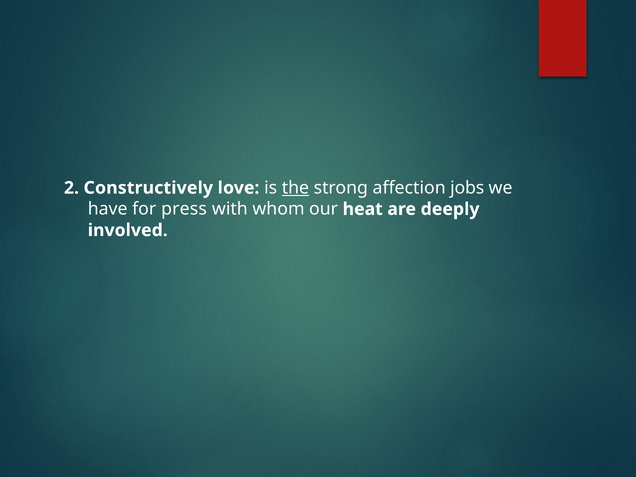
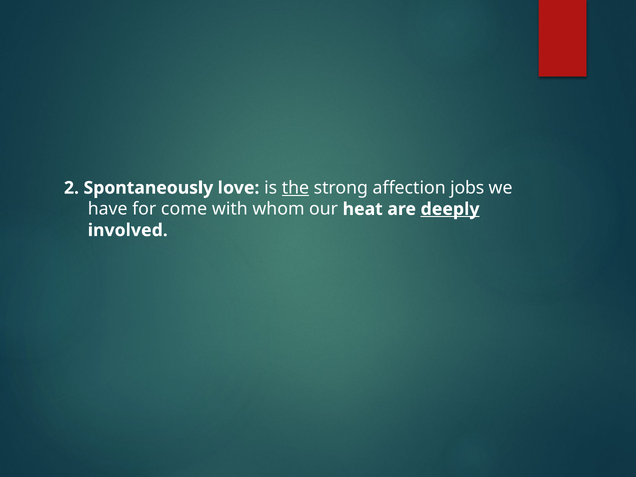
Constructively: Constructively -> Spontaneously (148, 188)
press: press -> come (184, 209)
deeply underline: none -> present (450, 209)
